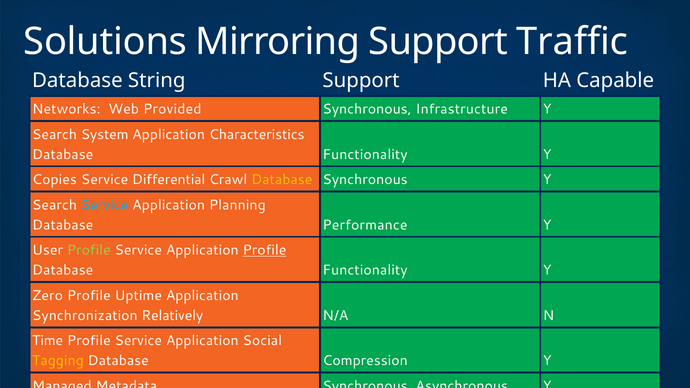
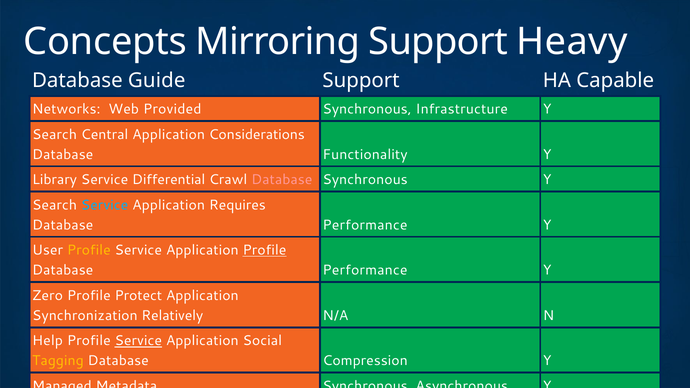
Solutions: Solutions -> Concepts (105, 42)
Traffic: Traffic -> Heavy (572, 42)
String: String -> Guide (157, 81)
System: System -> Central (105, 134)
Characteristics: Characteristics -> Considerations (257, 134)
Copies: Copies -> Library (55, 180)
Database colour: yellow -> pink (282, 180)
Planning: Planning -> Requires (237, 205)
Profile colour: light green -> yellow (89, 250)
Functionality: Functionality -> Performance (365, 270)
Uptime: Uptime -> Protect (138, 296)
Time: Time -> Help (48, 341)
Service underline: none -> present (138, 341)
